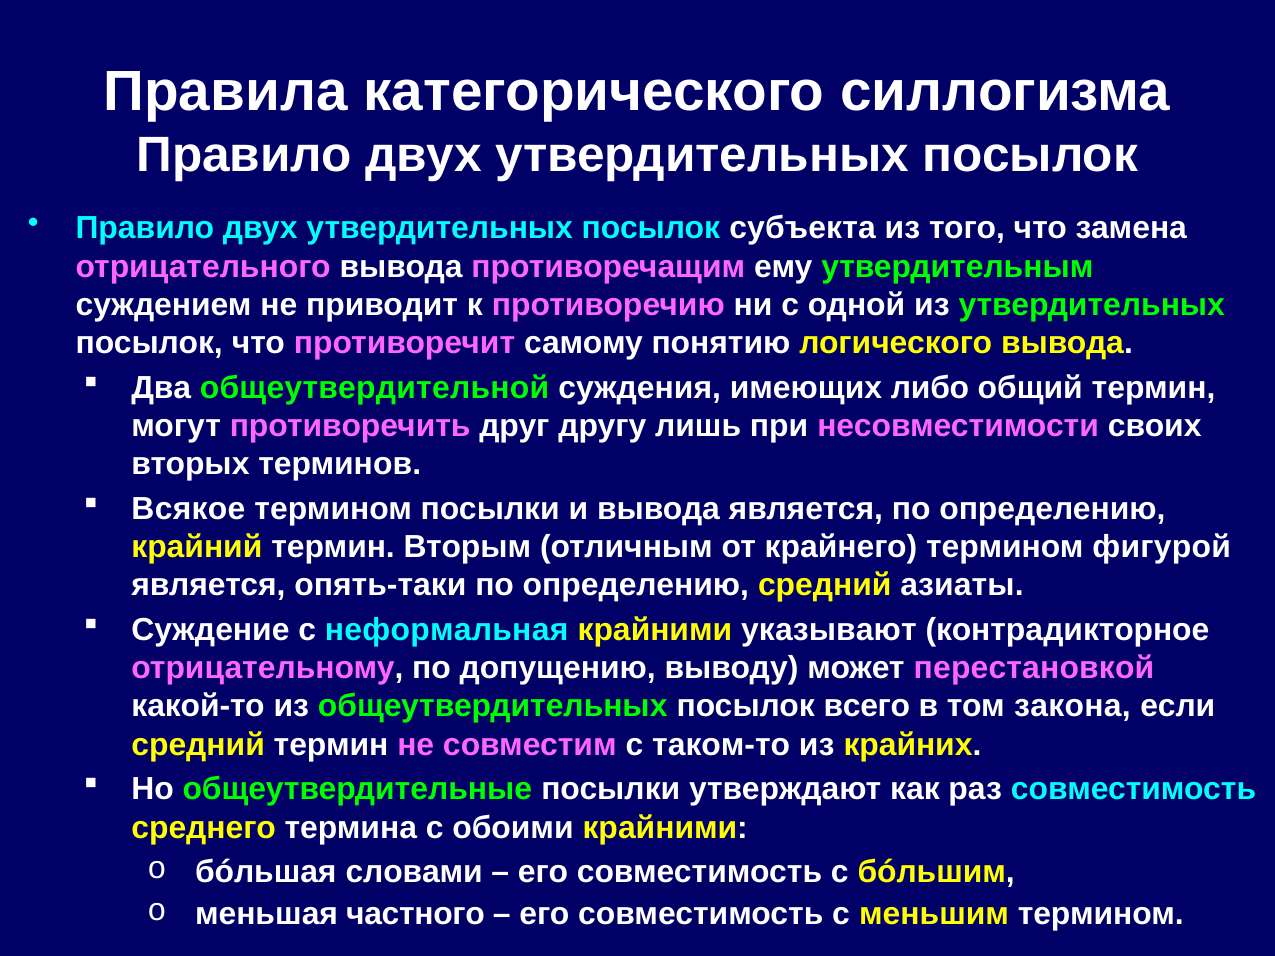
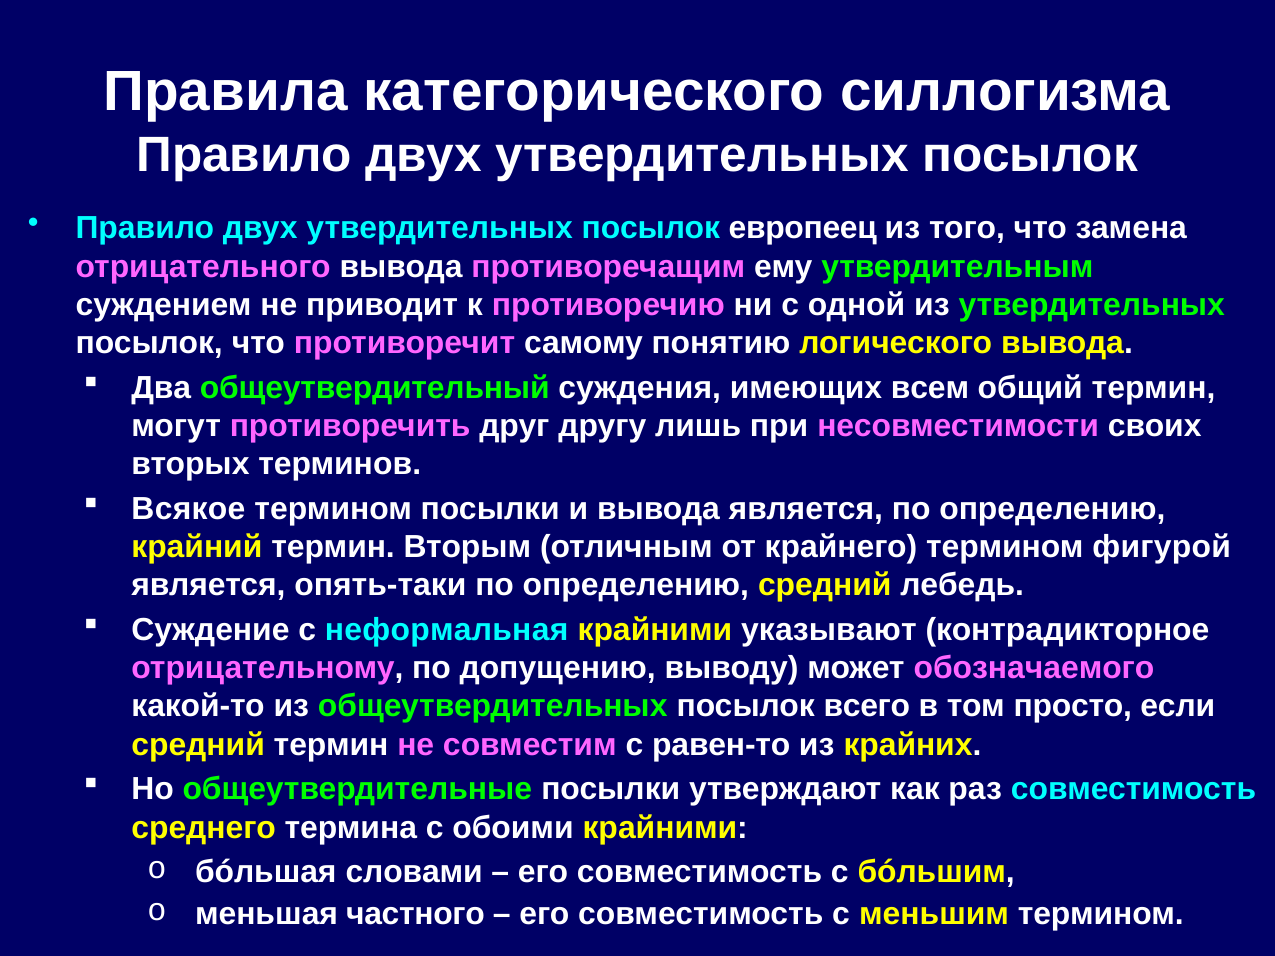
субъекта: субъекта -> европеец (803, 229)
общеутвердительной: общеутвердительной -> общеутвердительный (375, 388)
либо: либо -> всем (930, 388)
азиаты: азиаты -> лебедь (962, 586)
перестановкой: перестановкой -> обозначаемого (1034, 668)
закона: закона -> просто (1073, 707)
таком-то: таком-то -> равен-то (721, 745)
